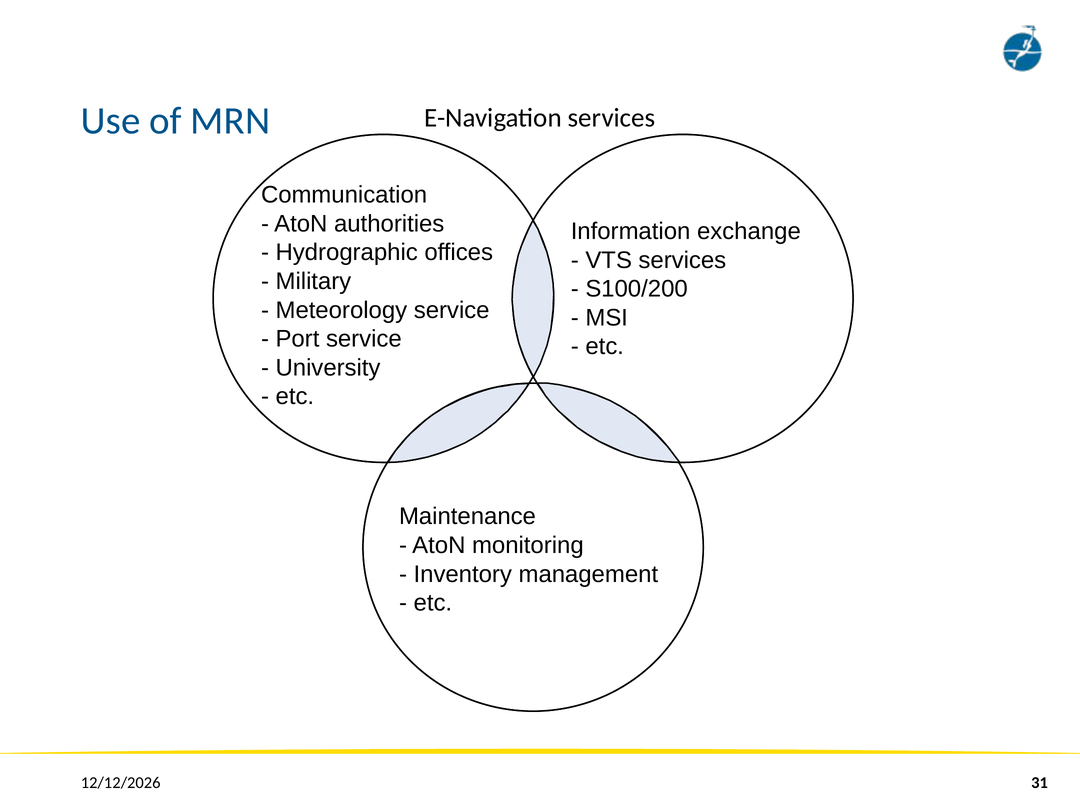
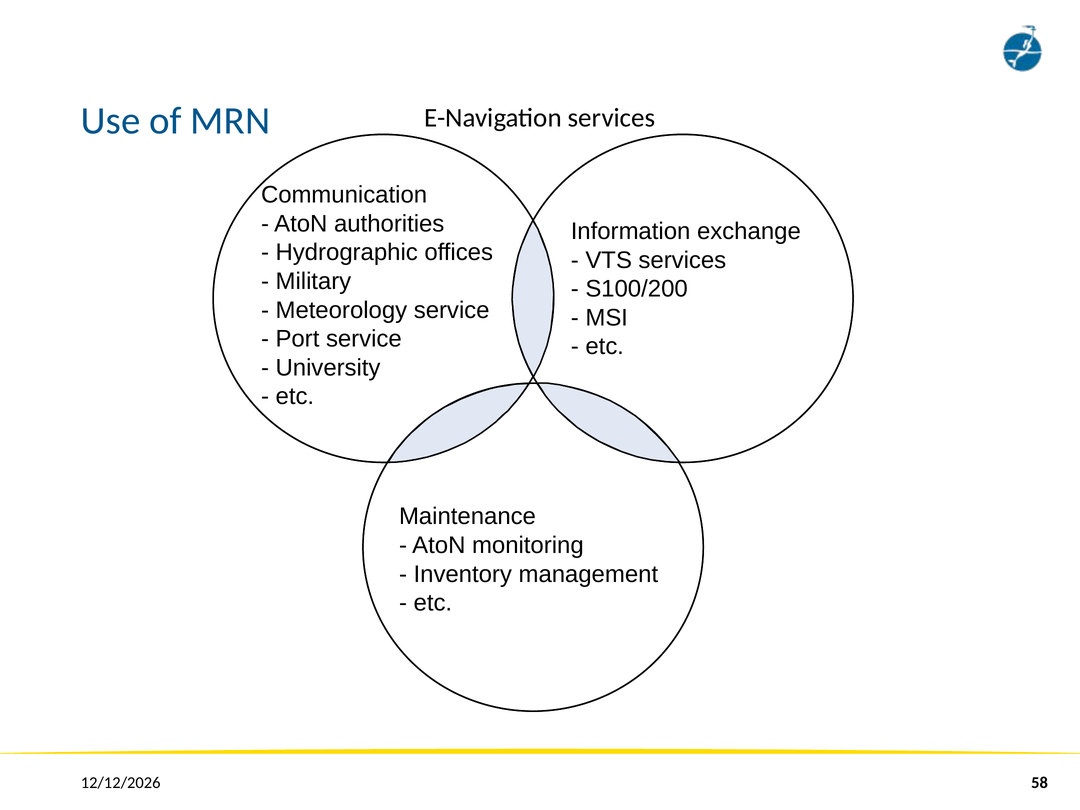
31: 31 -> 58 (1040, 783)
